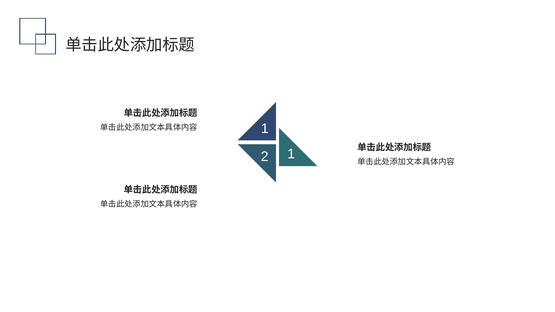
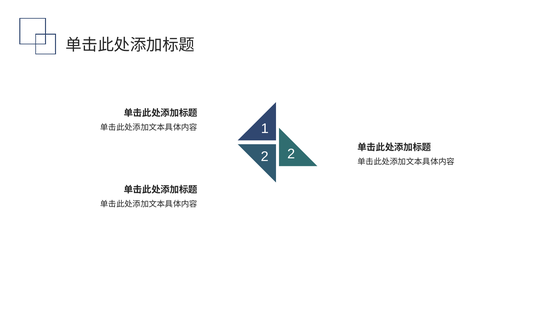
2 1: 1 -> 2 (291, 154)
